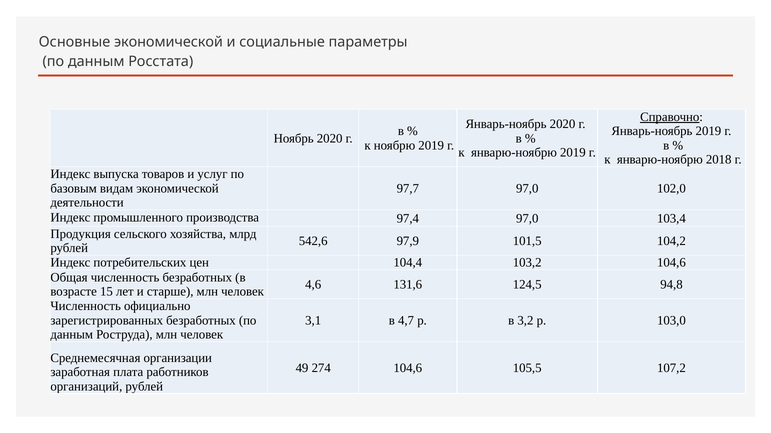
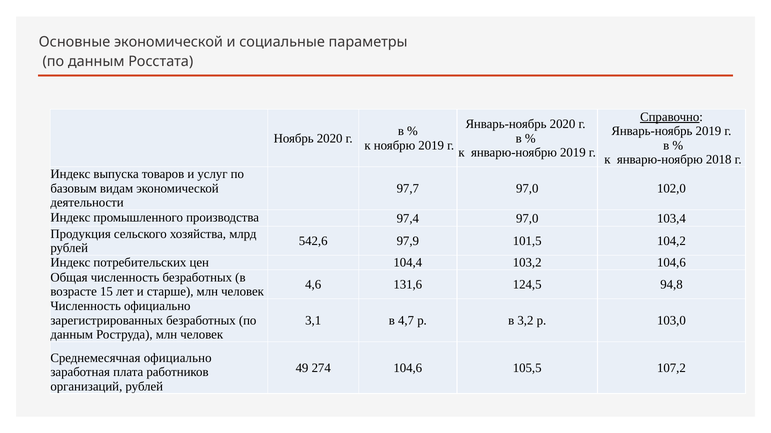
Среднемесячная организации: организации -> официально (178, 359)
